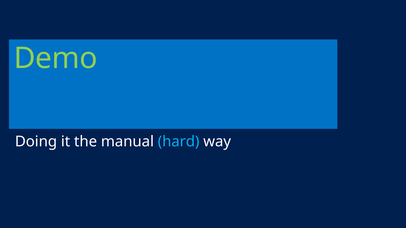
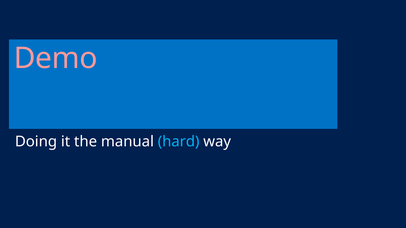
Demo colour: light green -> pink (56, 58)
